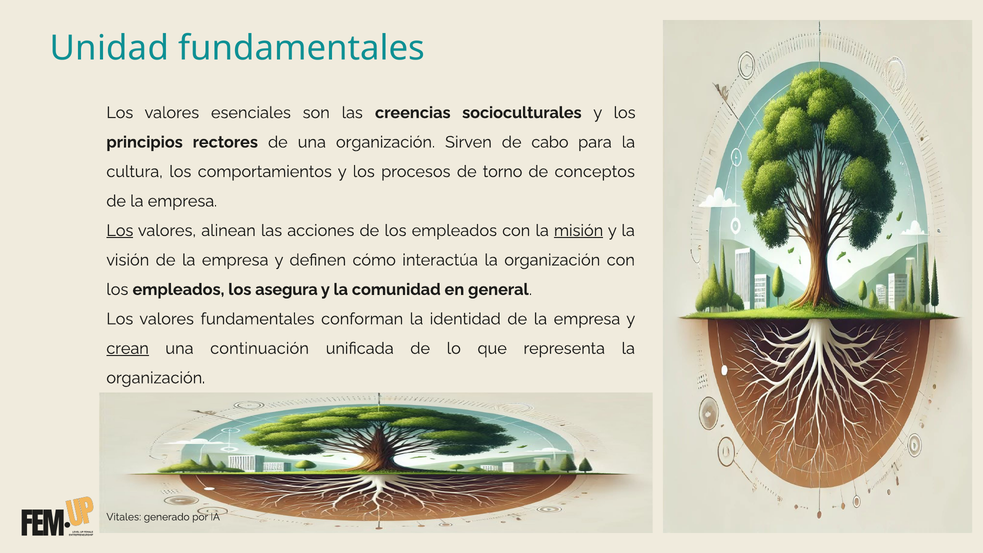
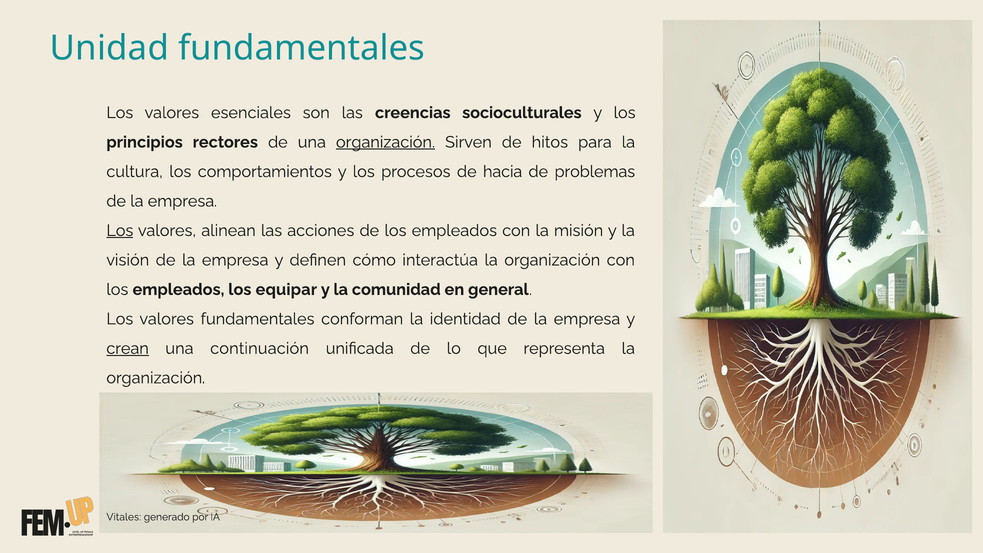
organización underline: none -> present (385, 142)
cabo: cabo -> hitos (550, 142)
torno: torno -> hacia (503, 172)
conceptos: conceptos -> problemas (595, 172)
misión underline: present -> none (579, 231)
asegura: asegura -> equipar (286, 289)
